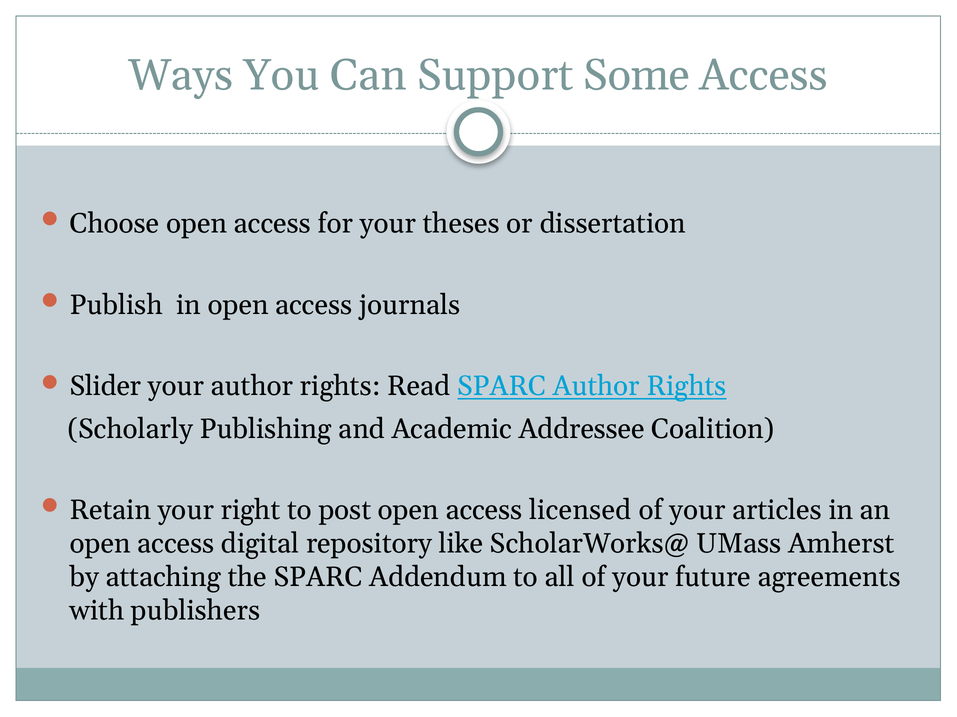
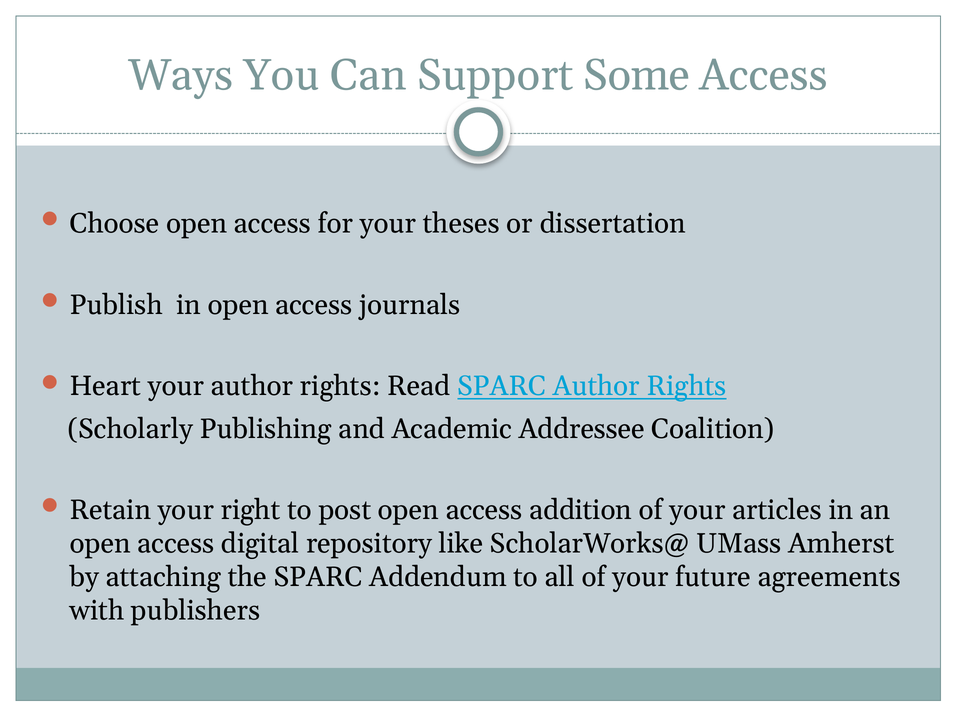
Slider: Slider -> Heart (105, 387)
licensed: licensed -> addition (581, 511)
